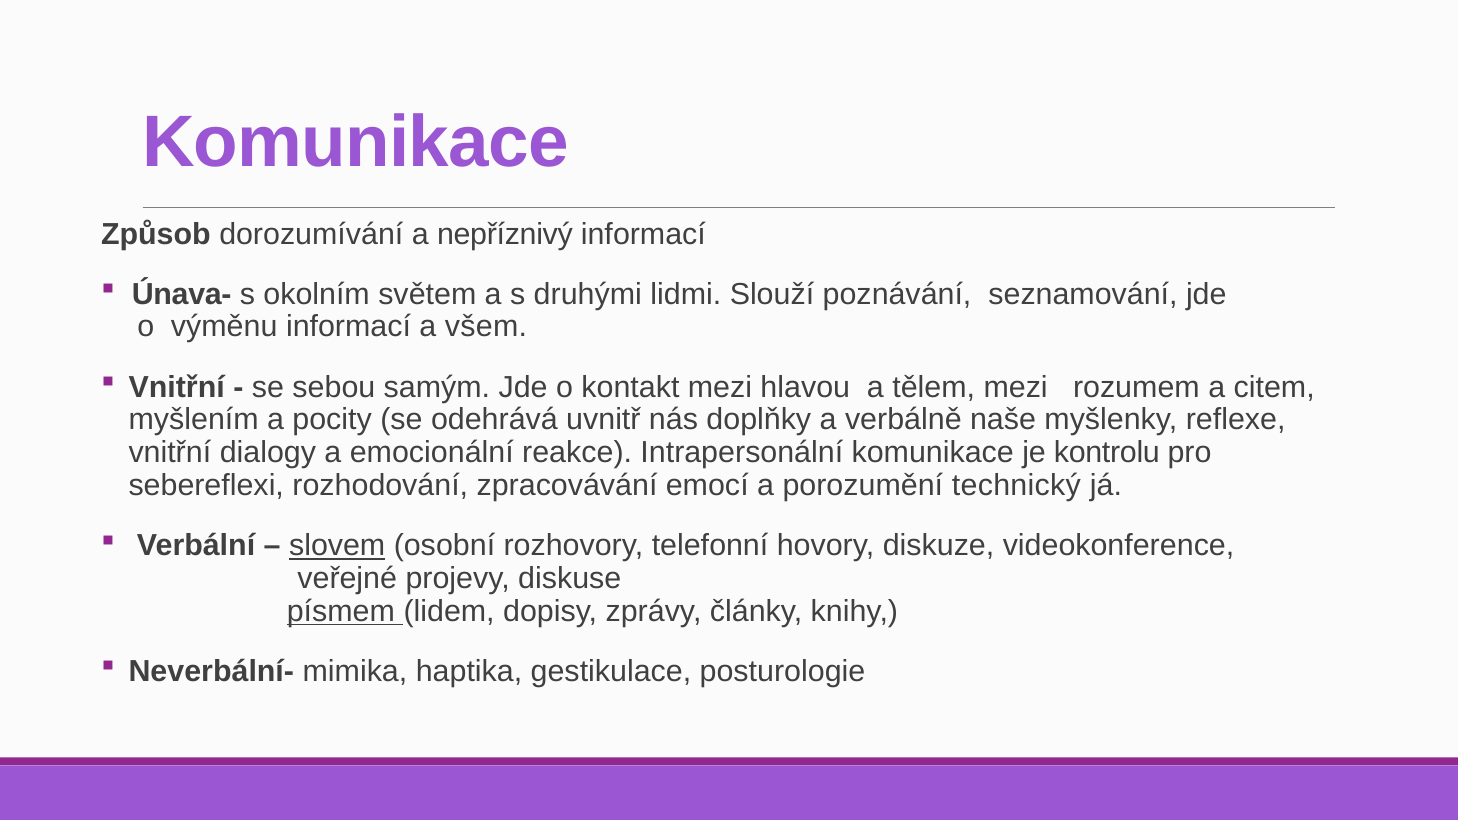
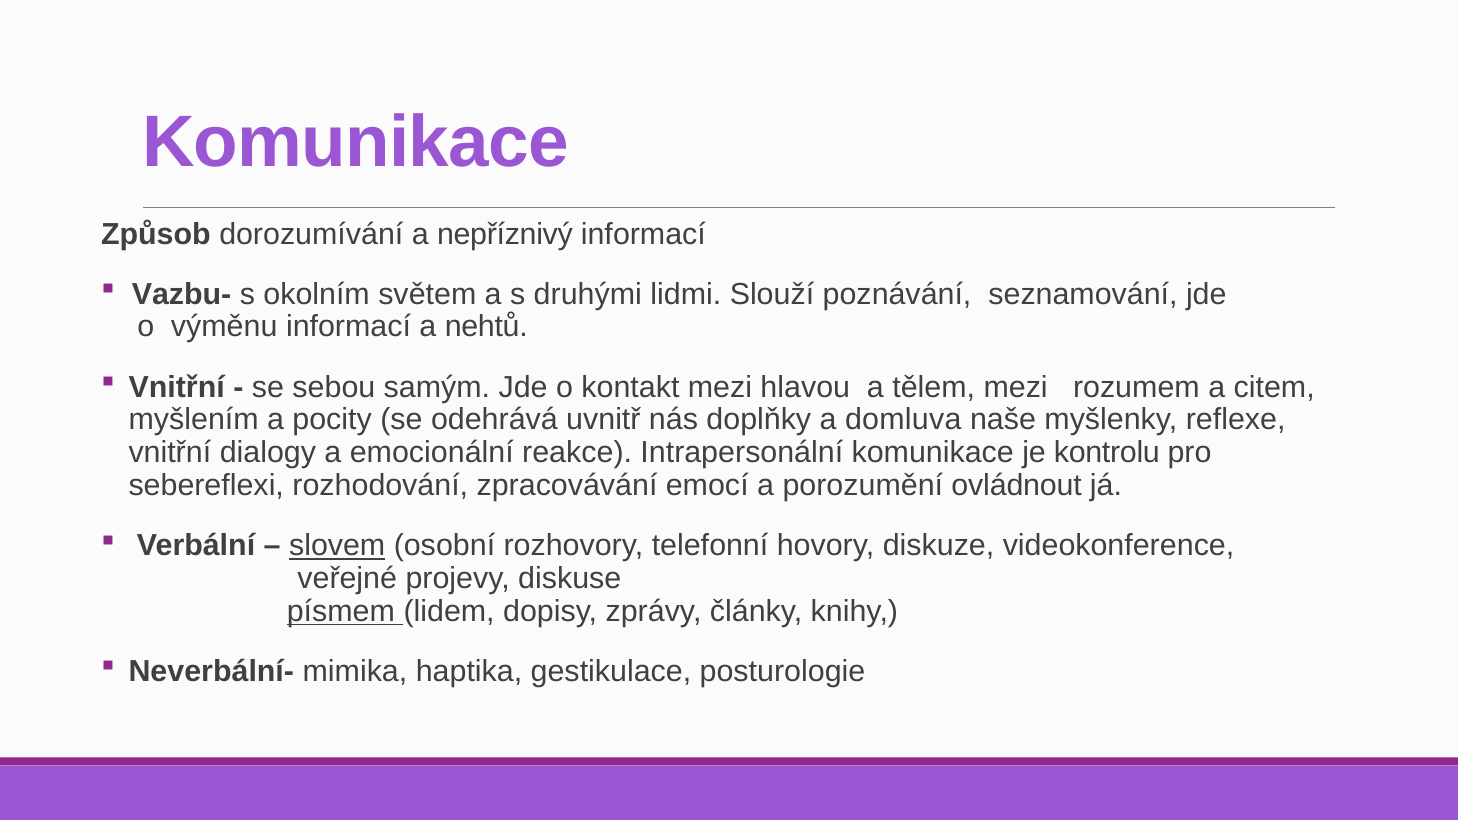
Únava-: Únava- -> Vazbu- (182, 294)
všem: všem -> nehtů (486, 327)
verbálně: verbálně -> domluva (903, 420)
technický: technický -> ovládnout (1017, 486)
